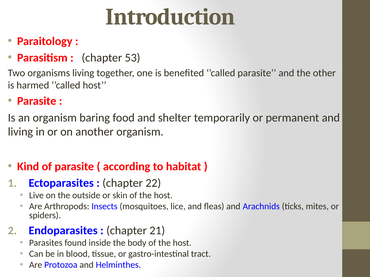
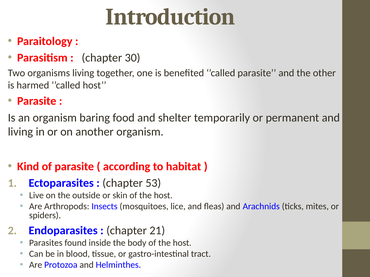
53: 53 -> 30 (133, 58)
22: 22 -> 53 (153, 183)
